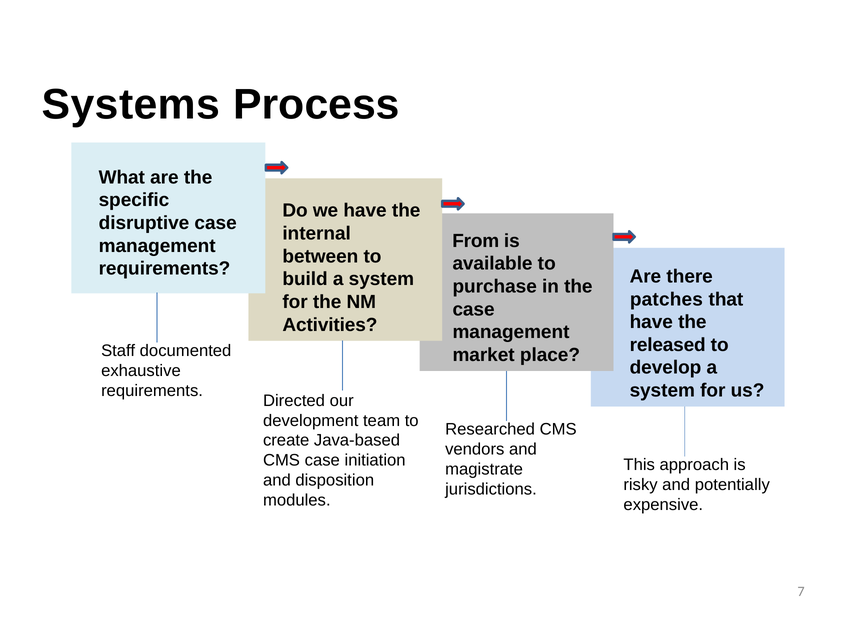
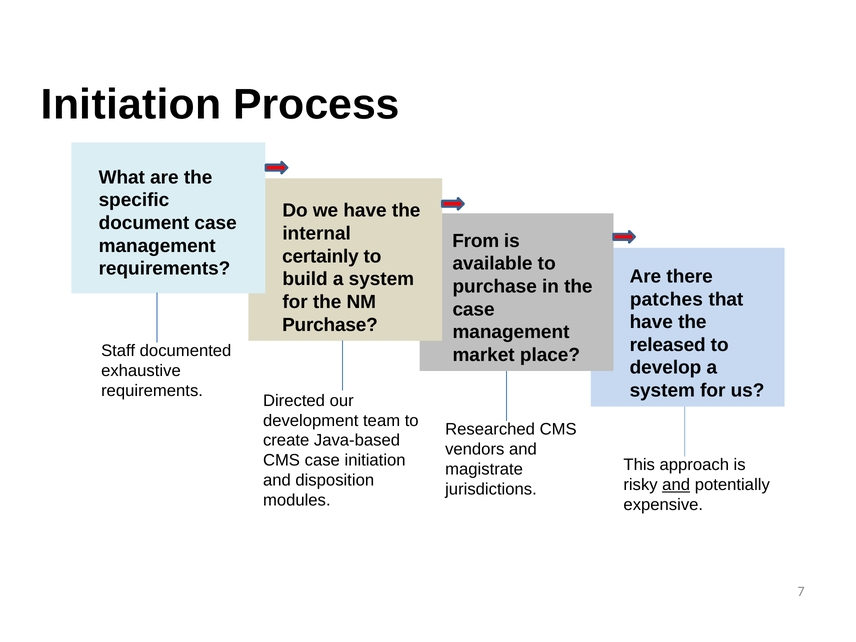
Systems: Systems -> Initiation (131, 104)
disruptive: disruptive -> document (144, 223)
between: between -> certainly (320, 256)
Activities: Activities -> Purchase (330, 325)
and underline: none -> present (676, 485)
